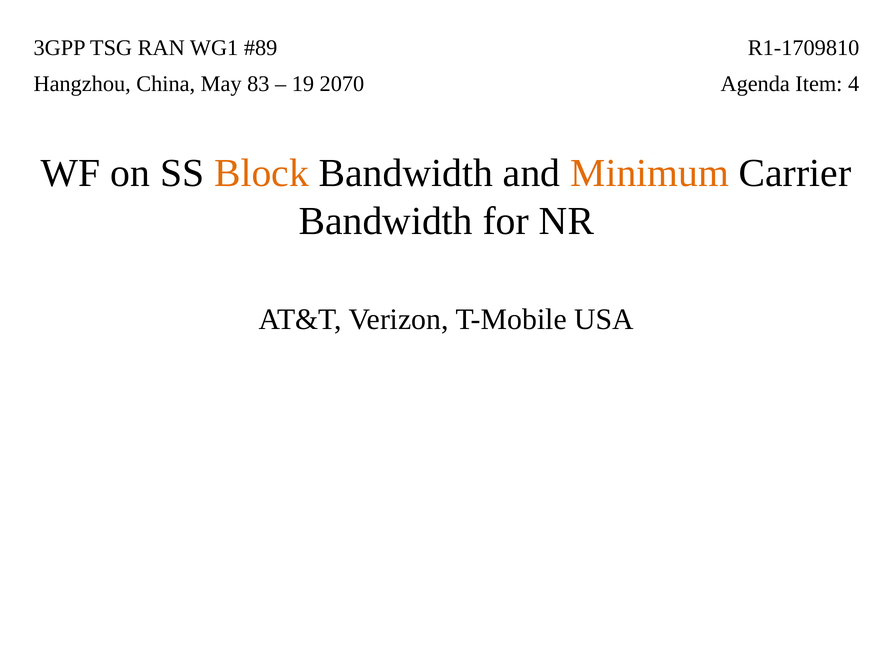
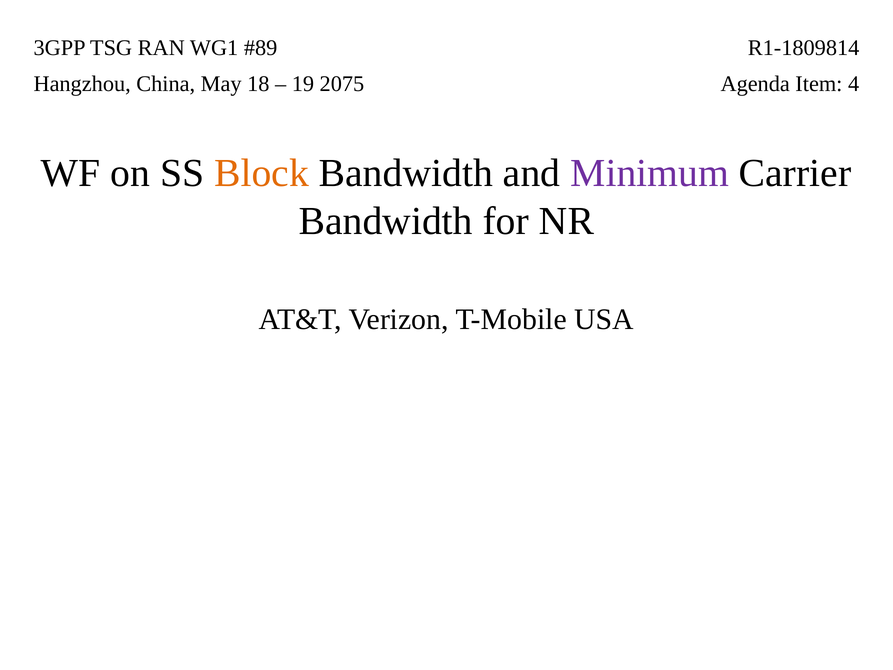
R1-1709810: R1-1709810 -> R1-1809814 (804, 48)
83: 83 -> 18 (258, 84)
2070: 2070 -> 2075 (342, 84)
Minimum colour: orange -> purple (650, 173)
